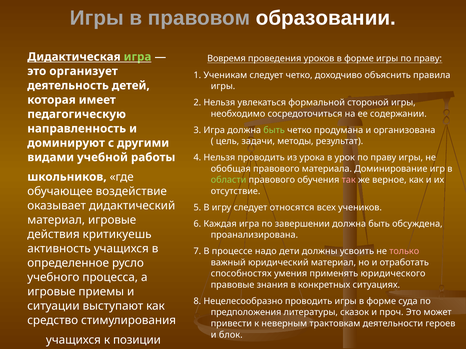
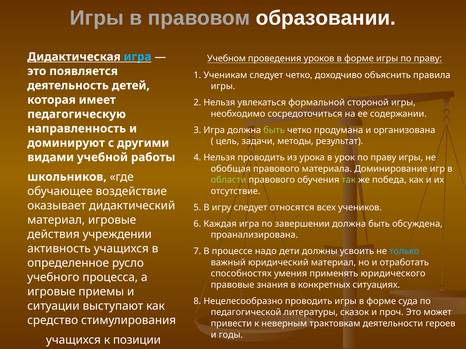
игра colour: light green -> light blue (138, 57)
Вовремя: Вовремя -> Учебном (226, 59)
организует: организует -> появляется (84, 71)
так colour: pink -> light green (349, 180)
верное: верное -> победа (389, 180)
критикуешь: критикуешь -> учреждении (117, 235)
только colour: pink -> light blue (404, 252)
предположения: предположения -> педагогической (246, 313)
блок: блок -> годы (231, 335)
